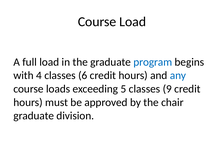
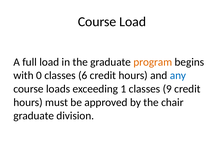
program colour: blue -> orange (153, 62)
4: 4 -> 0 (39, 75)
5: 5 -> 1 (123, 89)
